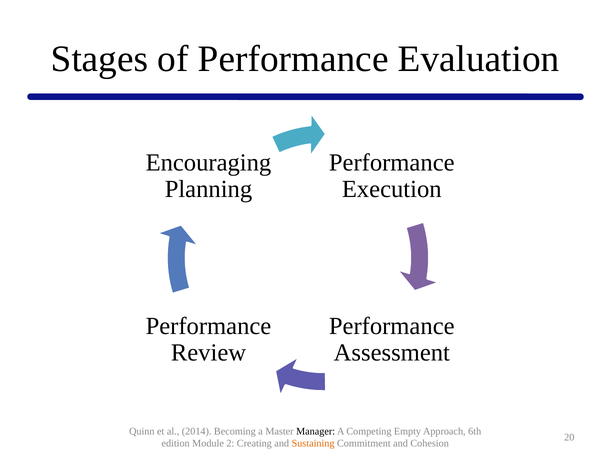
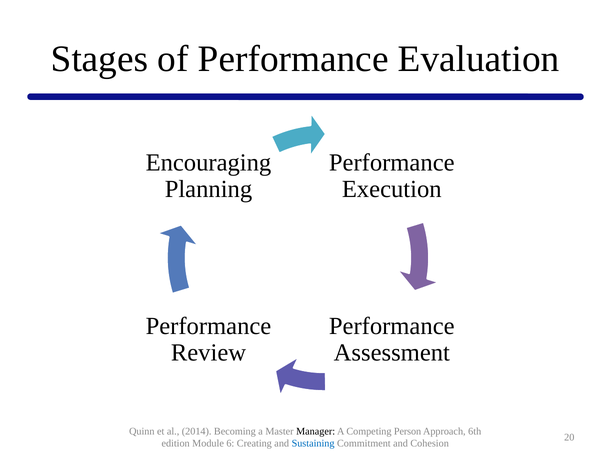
Empty: Empty -> Person (408, 432)
2: 2 -> 6 (230, 444)
Sustaining colour: orange -> blue (313, 444)
